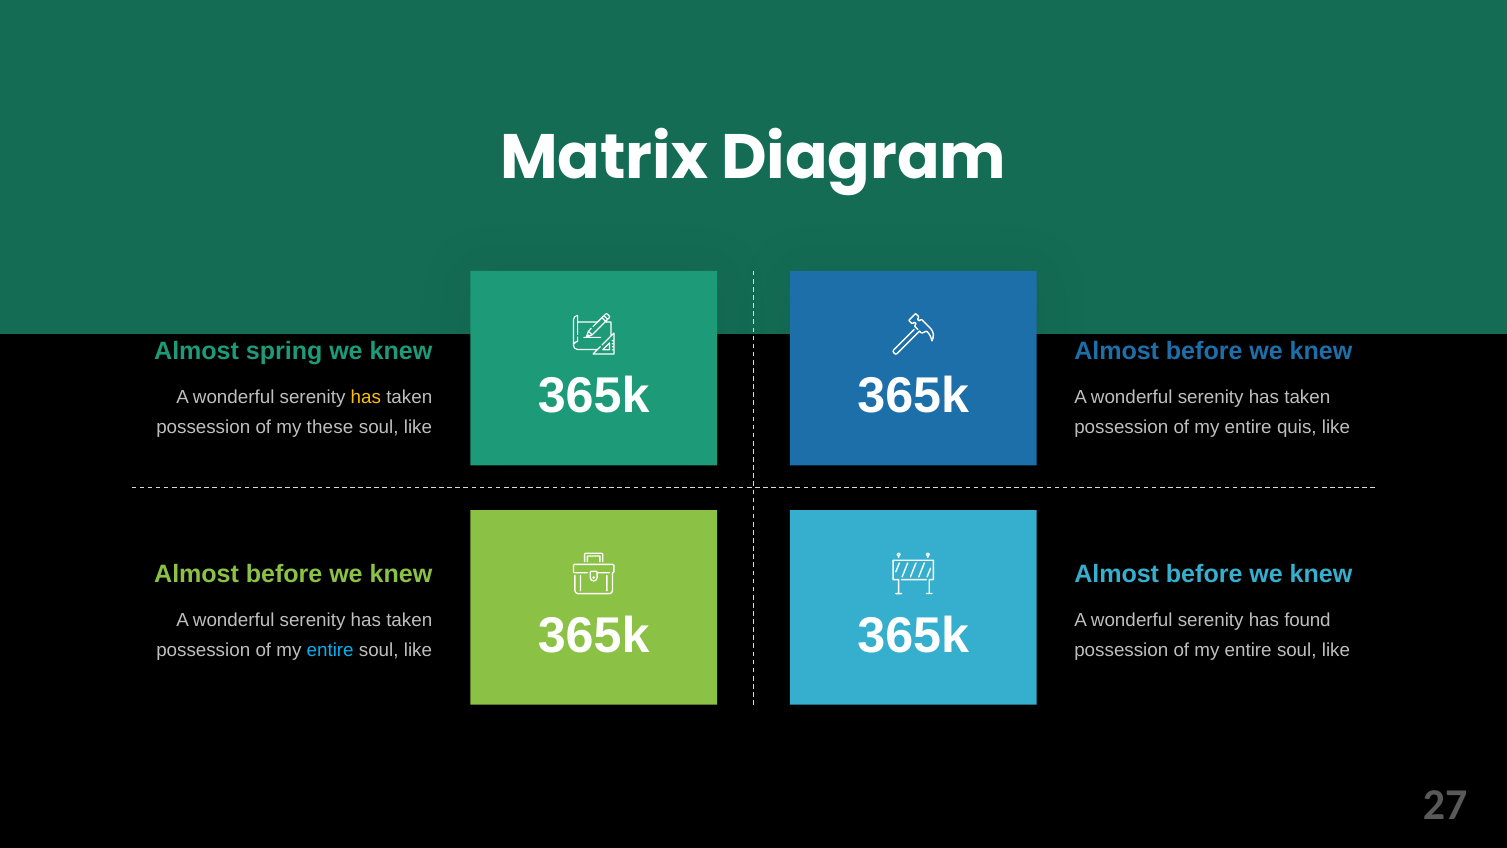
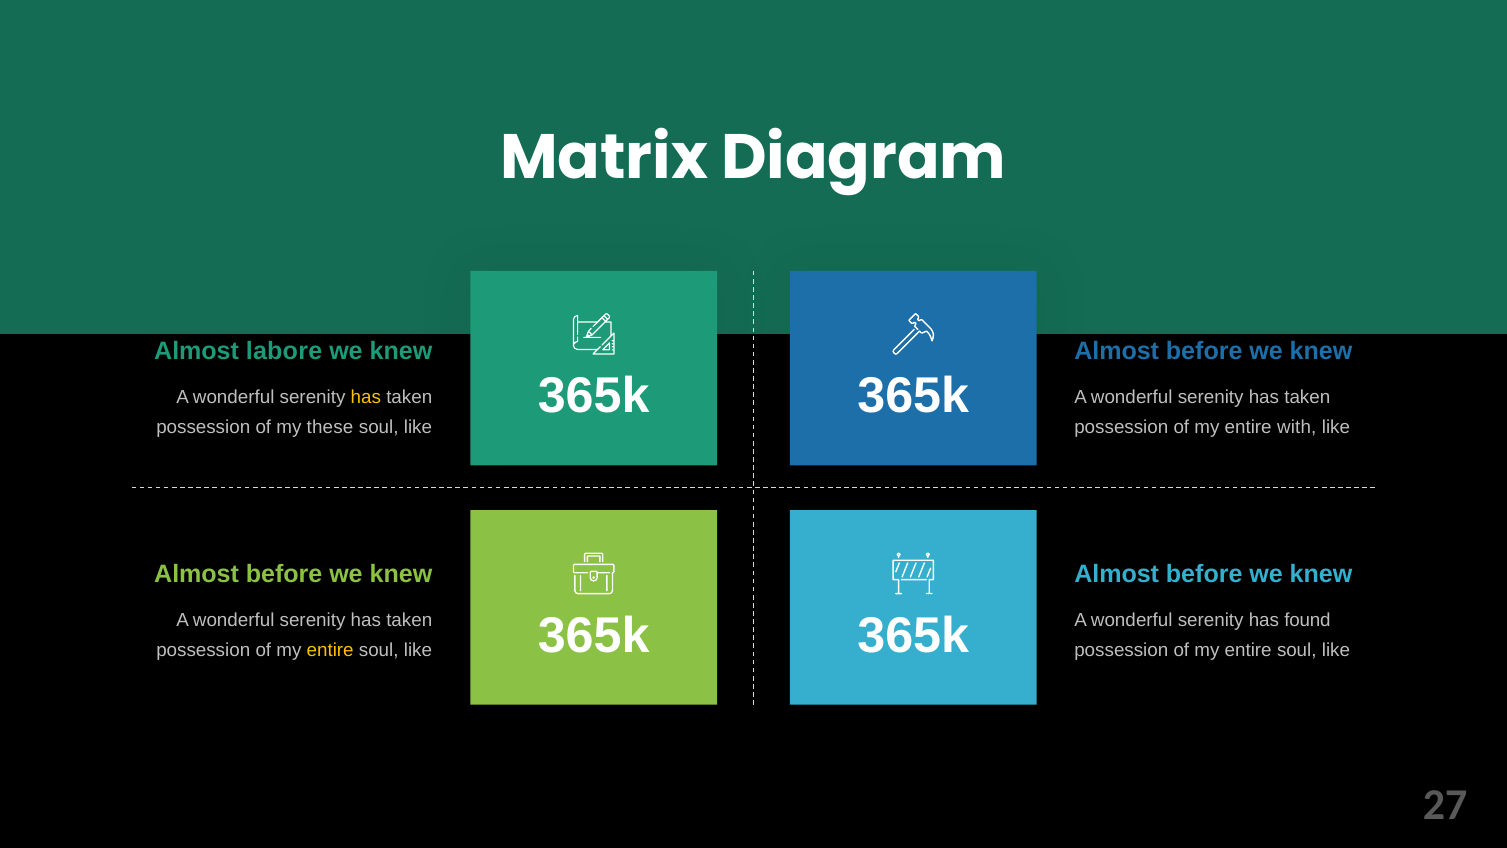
spring: spring -> labore (284, 351)
quis: quis -> with (1297, 427)
entire colour: light blue -> yellow (330, 650)
